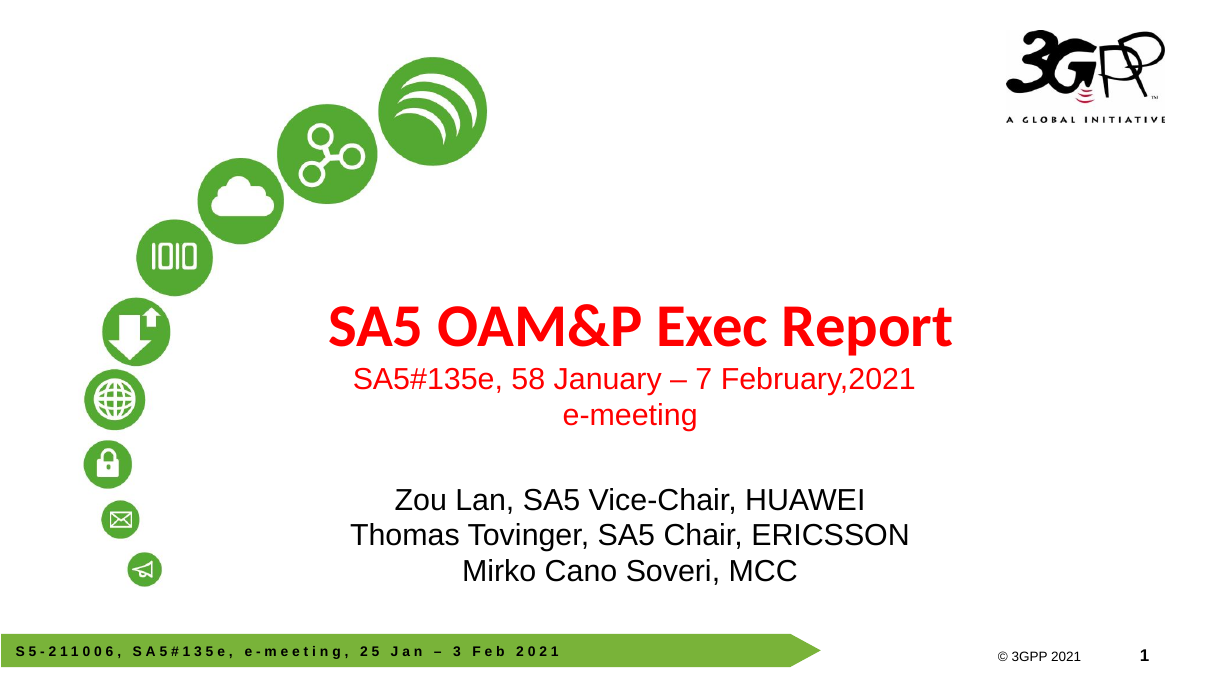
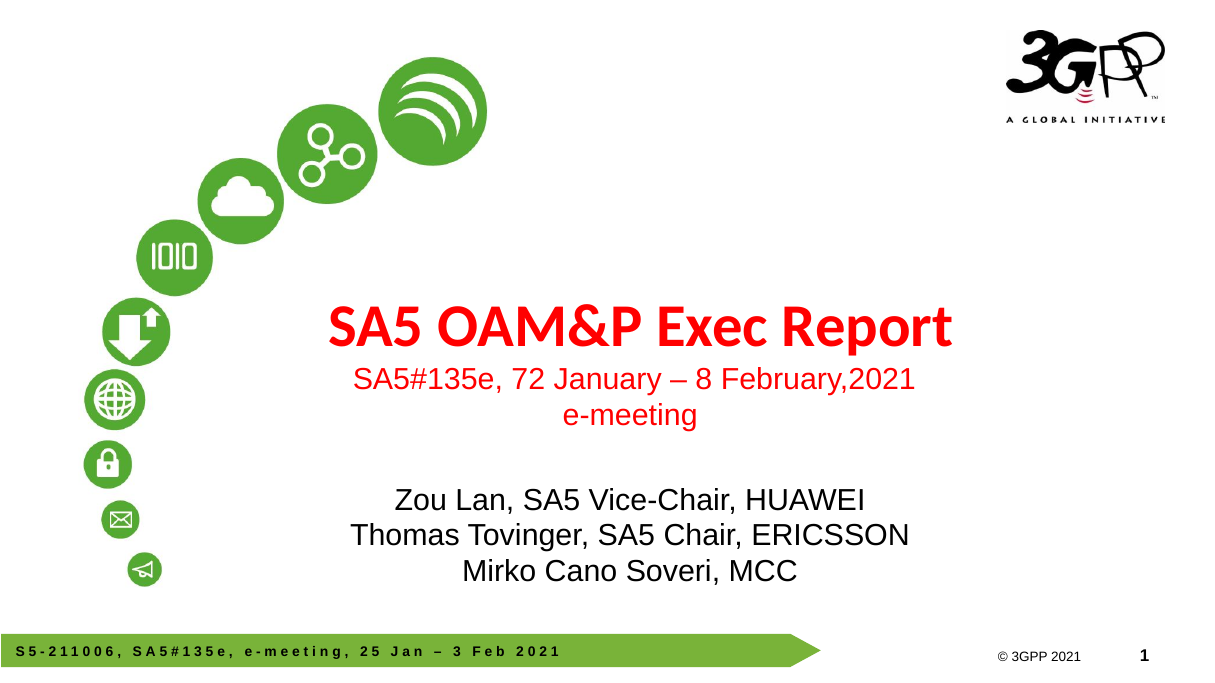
58: 58 -> 72 (528, 379)
7: 7 -> 8 (704, 379)
